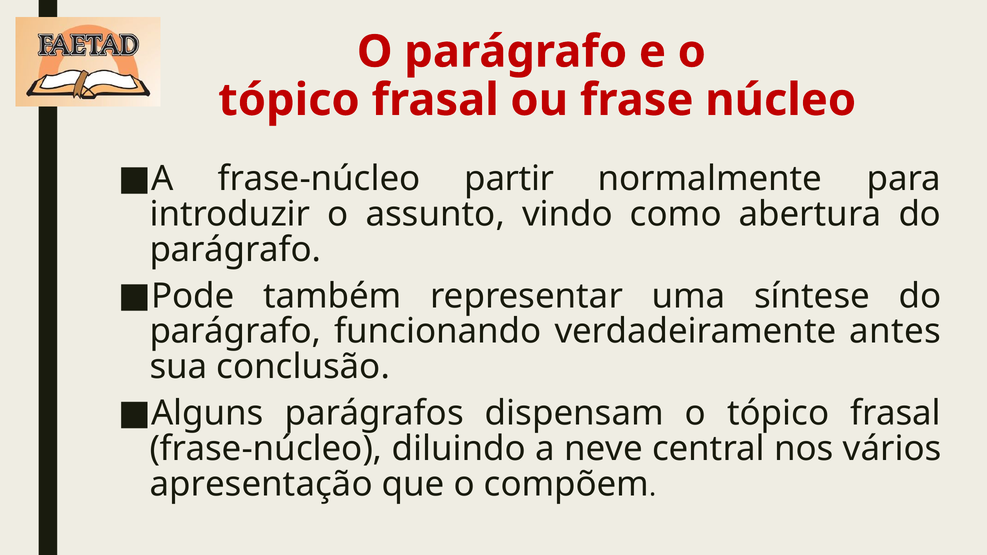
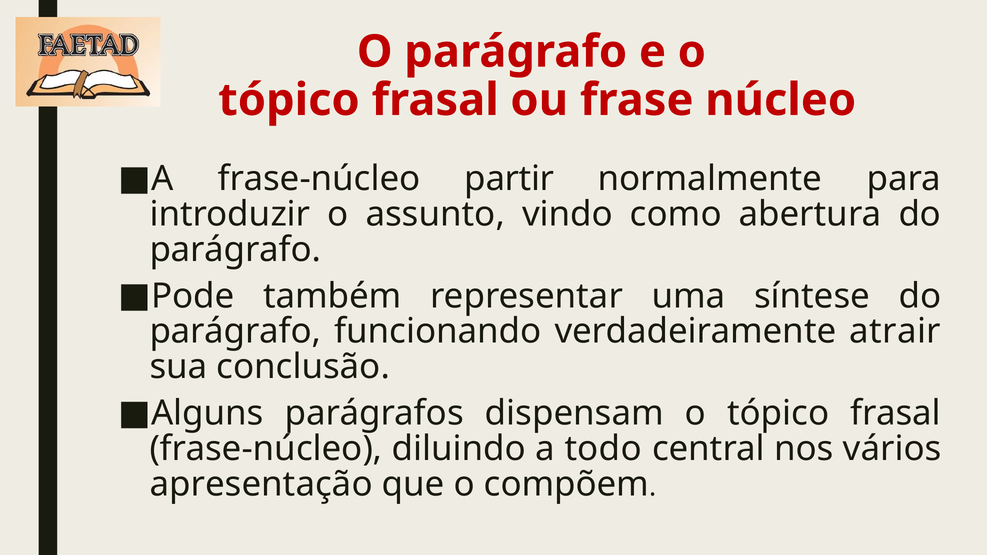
antes: antes -> atrair (895, 332)
neve: neve -> todo (603, 449)
